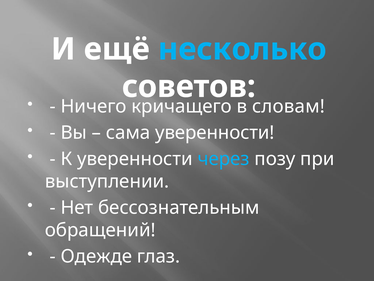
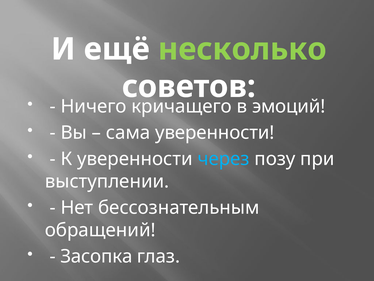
несколько colour: light blue -> light green (242, 49)
словам: словам -> эмоций (289, 106)
Одежде: Одежде -> Засопка (96, 256)
